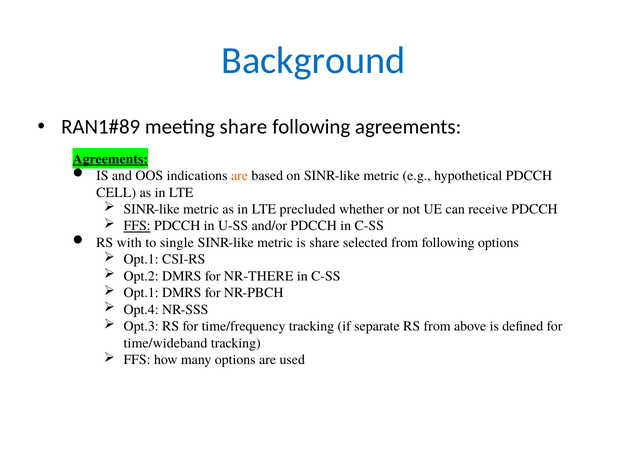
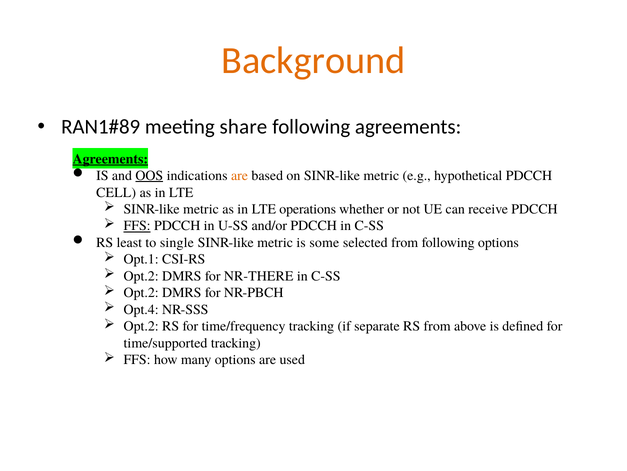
Background colour: blue -> orange (313, 61)
OOS underline: none -> present (149, 175)
precluded: precluded -> operations (308, 209)
with: with -> least (129, 242)
is share: share -> some (324, 242)
Opt.1: Opt.1 -> Opt.2 (141, 292)
Opt.3: Opt.3 -> Opt.2 (141, 326)
time/wideband: time/wideband -> time/supported (166, 343)
